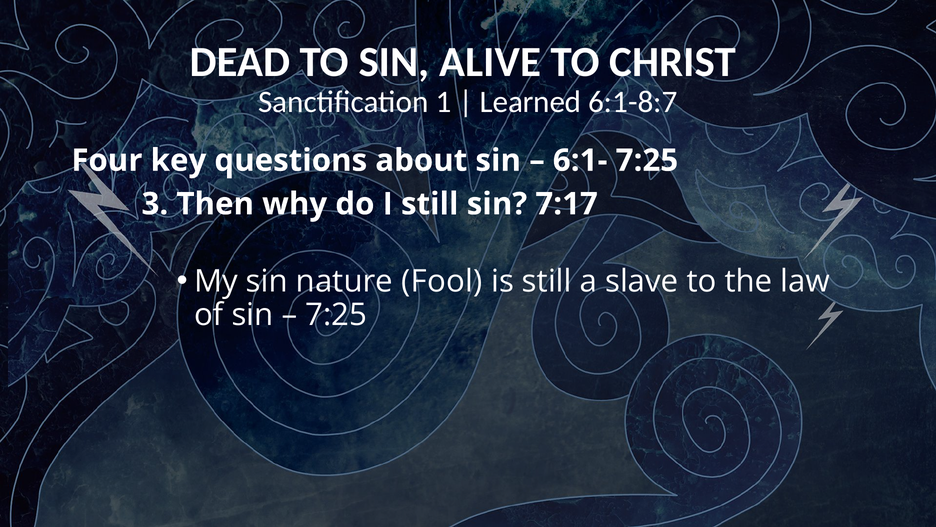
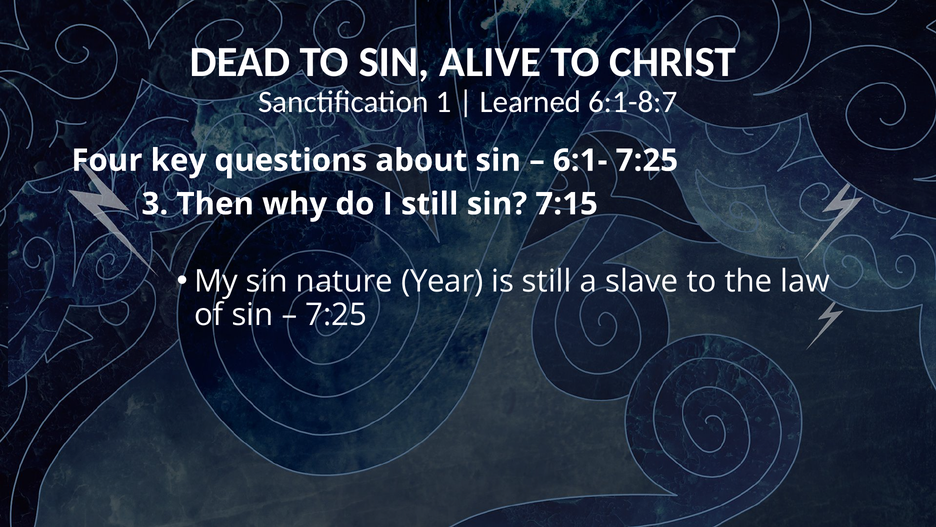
7:17: 7:17 -> 7:15 (567, 204)
Fool: Fool -> Year (442, 281)
